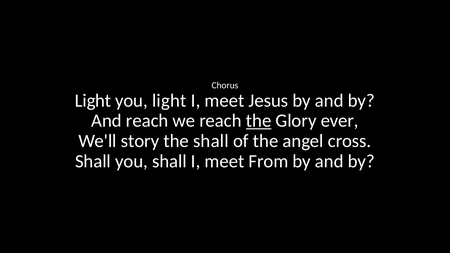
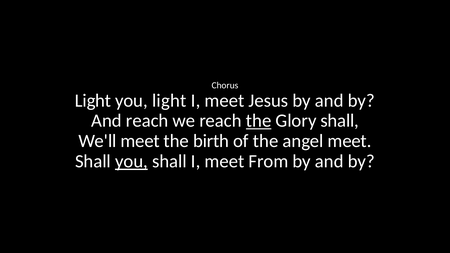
Glory ever: ever -> shall (340, 121)
We'll story: story -> meet (140, 141)
the shall: shall -> birth (211, 141)
angel cross: cross -> meet (350, 141)
you underline: none -> present (132, 161)
